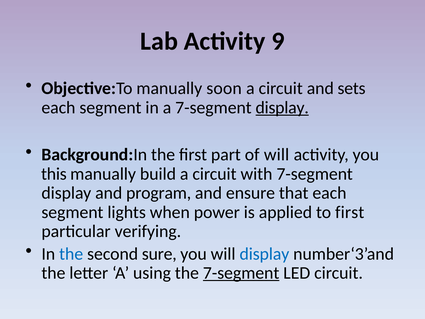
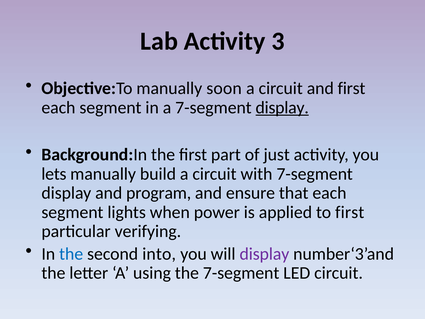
9: 9 -> 3 (278, 41)
and sets: sets -> first (352, 88)
of will: will -> just (277, 155)
this: this -> lets (54, 174)
sure: sure -> into (159, 254)
display colour: blue -> purple (264, 254)
7-segment underline: present -> none (241, 273)
